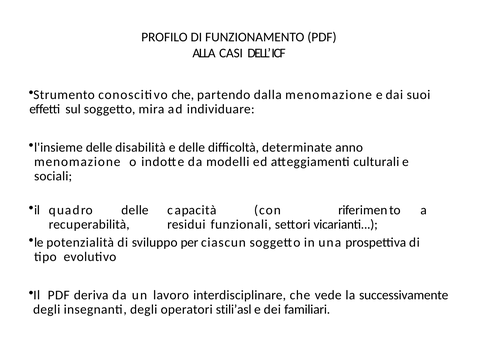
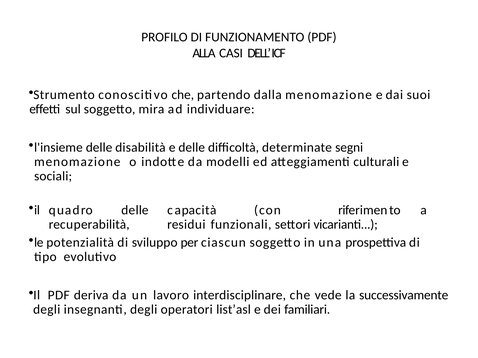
anno: anno -> segni (349, 148)
stili’asl: stili’asl -> list’asl (234, 310)
